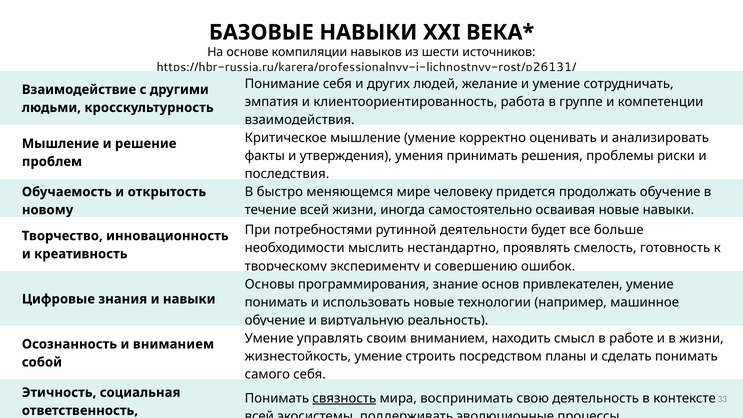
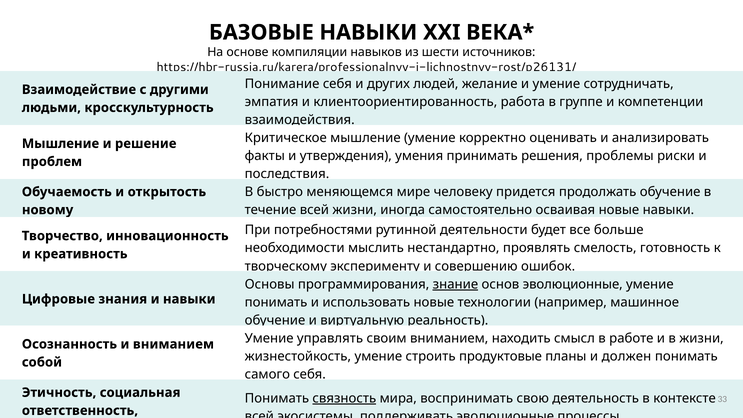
знание underline: none -> present (455, 284)
основ привлекателен: привлекателен -> эволюционные (573, 284)
посредством: посредством -> продуктовые (500, 356)
сделать: сделать -> должен (626, 356)
